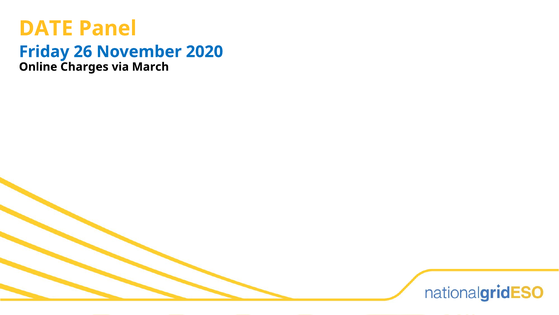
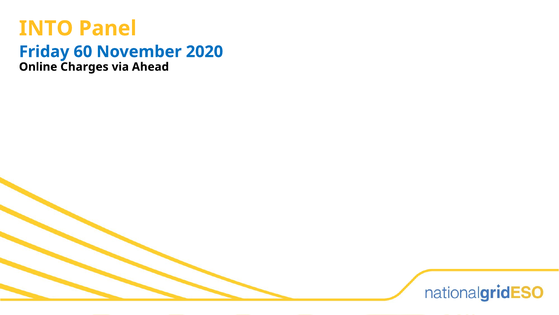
DATE: DATE -> INTO (46, 28)
26: 26 -> 60 (83, 52)
March: March -> Ahead (150, 67)
